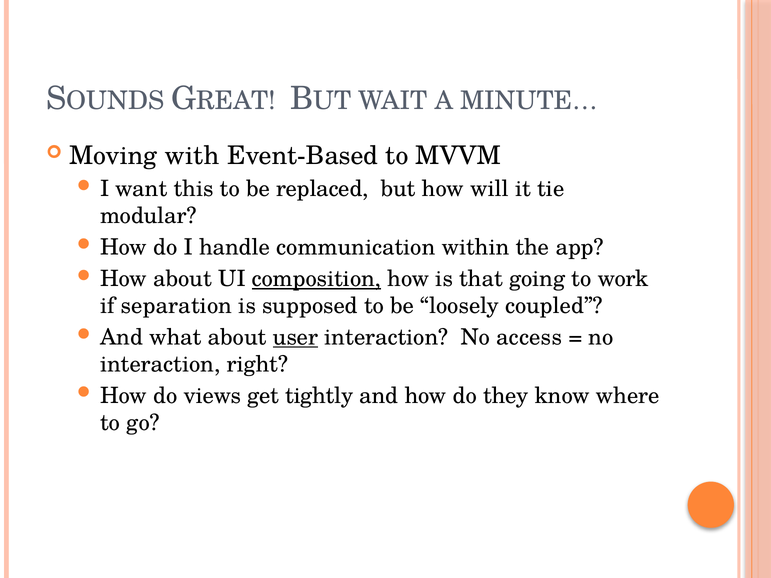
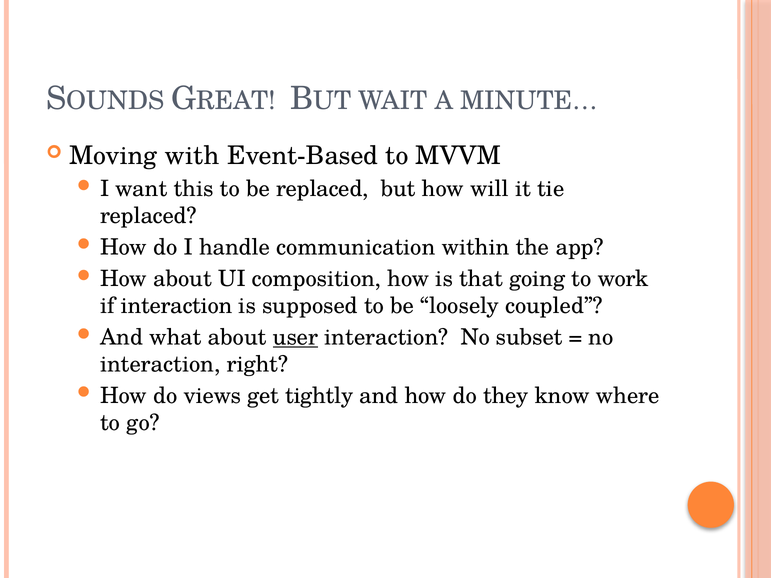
modular: modular -> replaced (148, 216)
composition underline: present -> none (316, 279)
if separation: separation -> interaction (177, 306)
access: access -> subset (529, 338)
